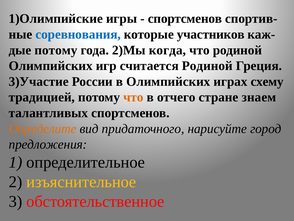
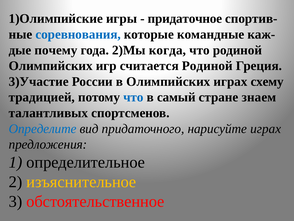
спортсменов: спортсменов -> придаточное (185, 19)
участников: участников -> командные (211, 34)
потому: потому -> почему (56, 50)
что colour: orange -> blue (133, 97)
отчего: отчего -> самый (176, 97)
Определите colour: orange -> blue (43, 128)
нарисуйте город: город -> играх (266, 128)
